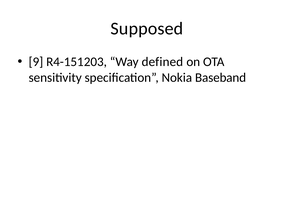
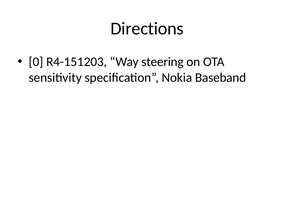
Supposed: Supposed -> Directions (147, 28)
9: 9 -> 0 (36, 62)
defined: defined -> steering (163, 62)
